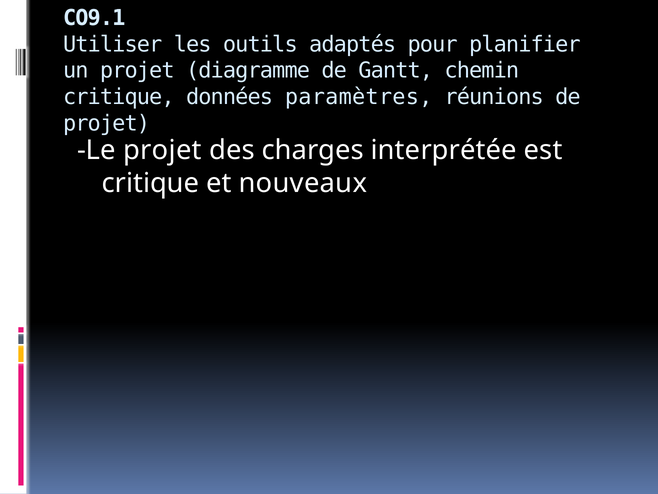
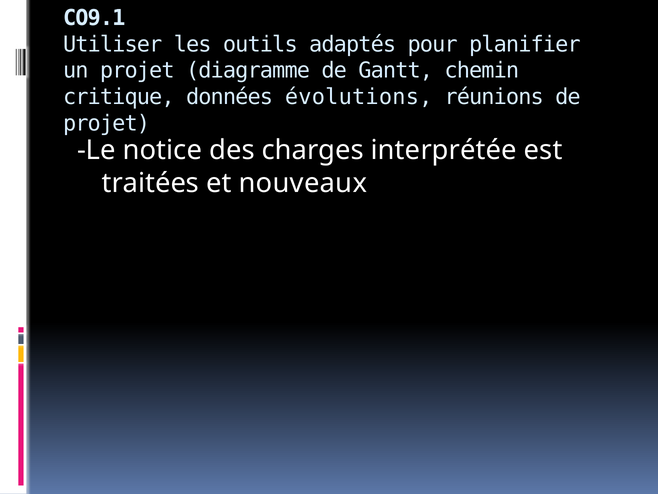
paramètres: paramètres -> évolutions (359, 97)
Le projet: projet -> notice (163, 150)
critique: critique -> traitées (150, 183)
